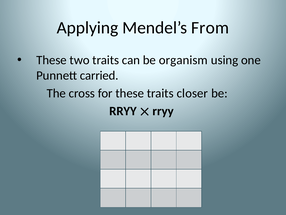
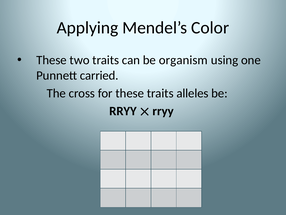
From: From -> Color (210, 28)
closer: closer -> alleles (192, 93)
